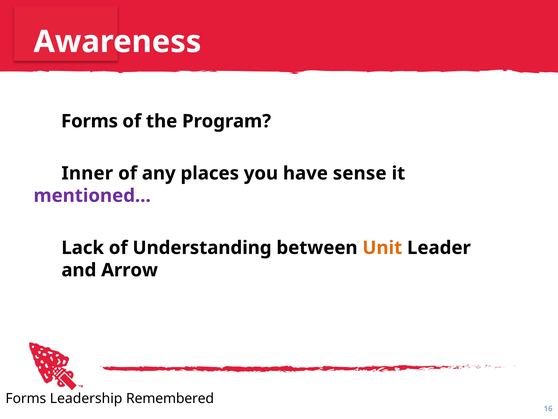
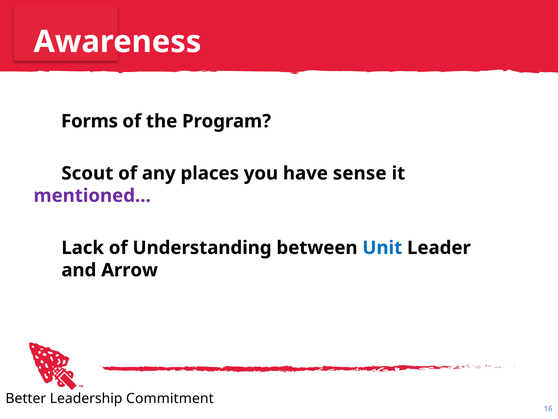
Inner: Inner -> Scout (87, 173)
Unit colour: orange -> blue (382, 248)
Forms: Forms -> Better (26, 398)
Remembered: Remembered -> Commitment (170, 398)
